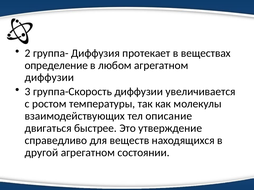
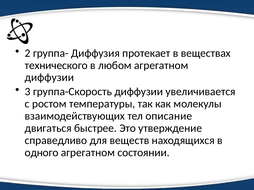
определение: определение -> технического (56, 65)
другой: другой -> одного (42, 153)
